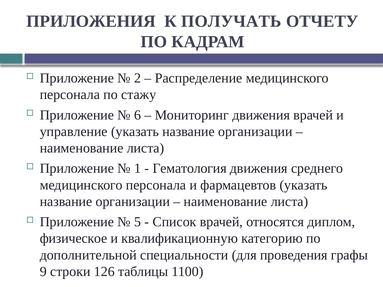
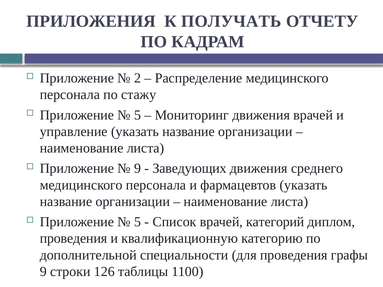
6: 6 -> 5 (138, 115)
1: 1 -> 9 (138, 169)
Гематология: Гематология -> Заведующих (190, 169)
относятся: относятся -> категорий (275, 222)
физическое: физическое -> проведения (73, 239)
